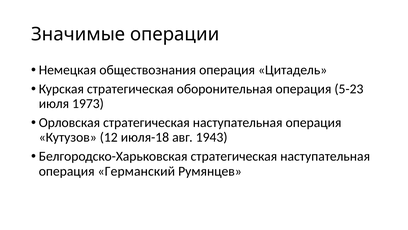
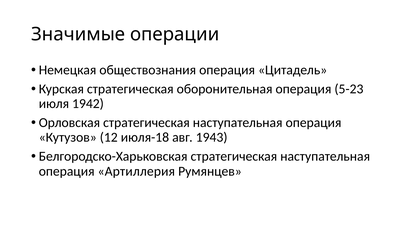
1973: 1973 -> 1942 (88, 104)
Германский: Германский -> Артиллерия (136, 171)
